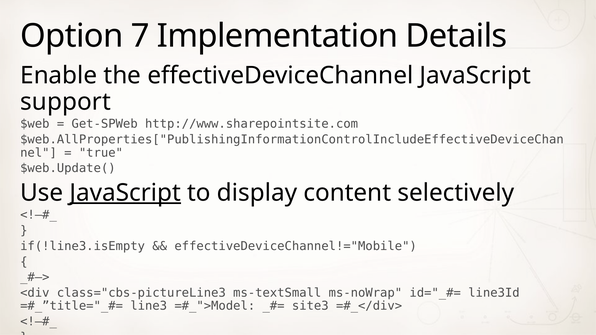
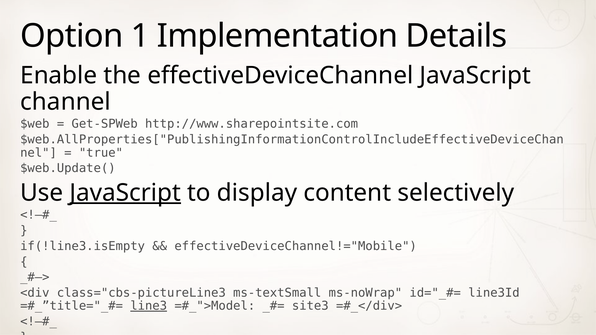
7: 7 -> 1 (140, 36)
support: support -> channel (66, 102)
line3 underline: none -> present (149, 306)
